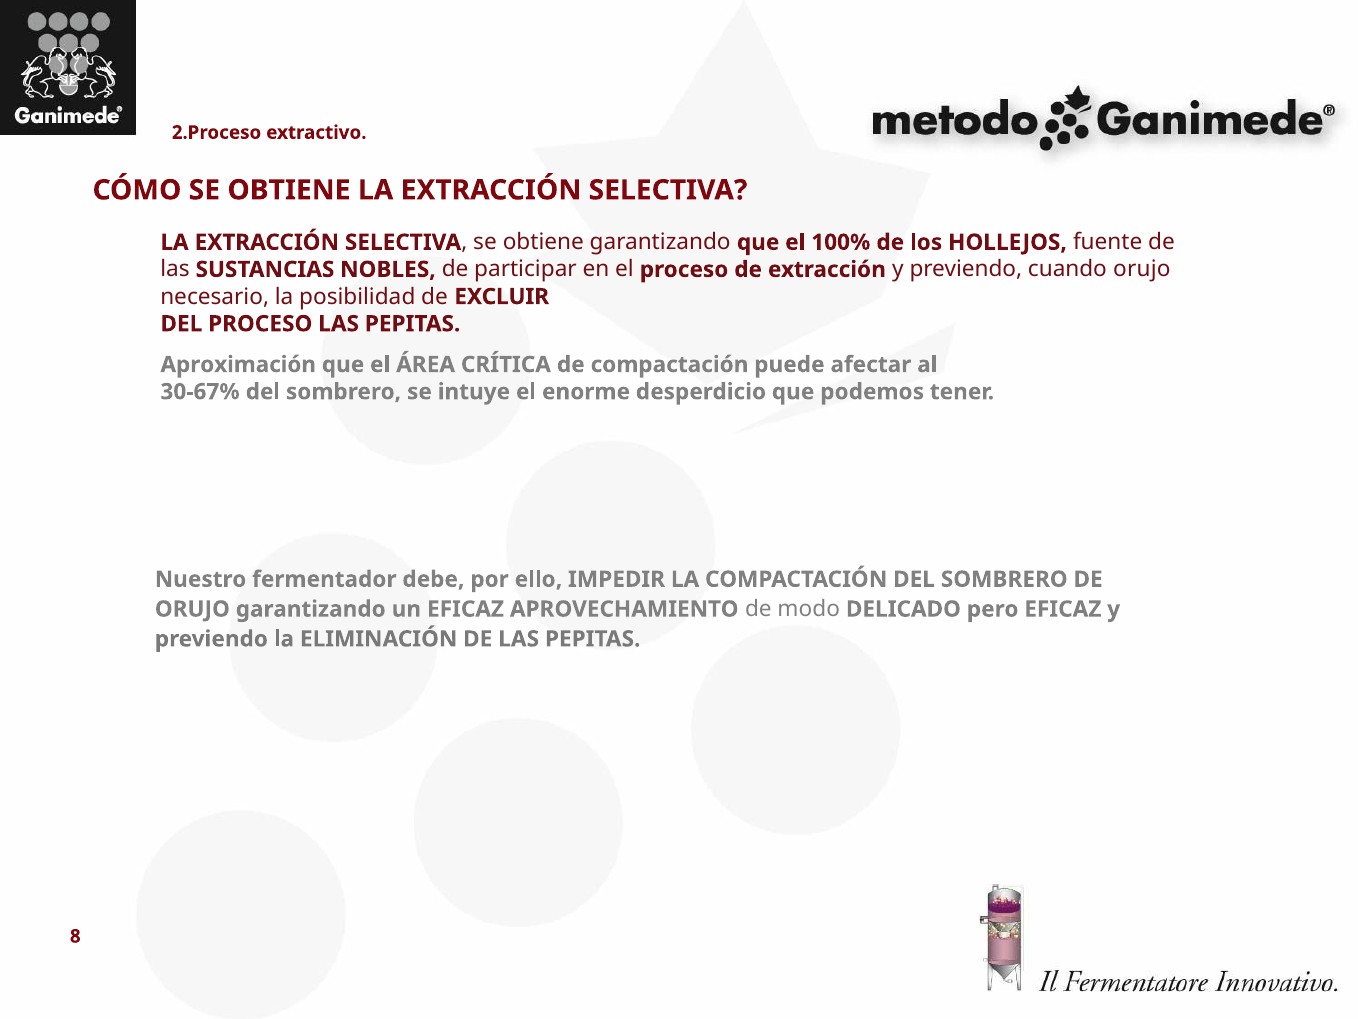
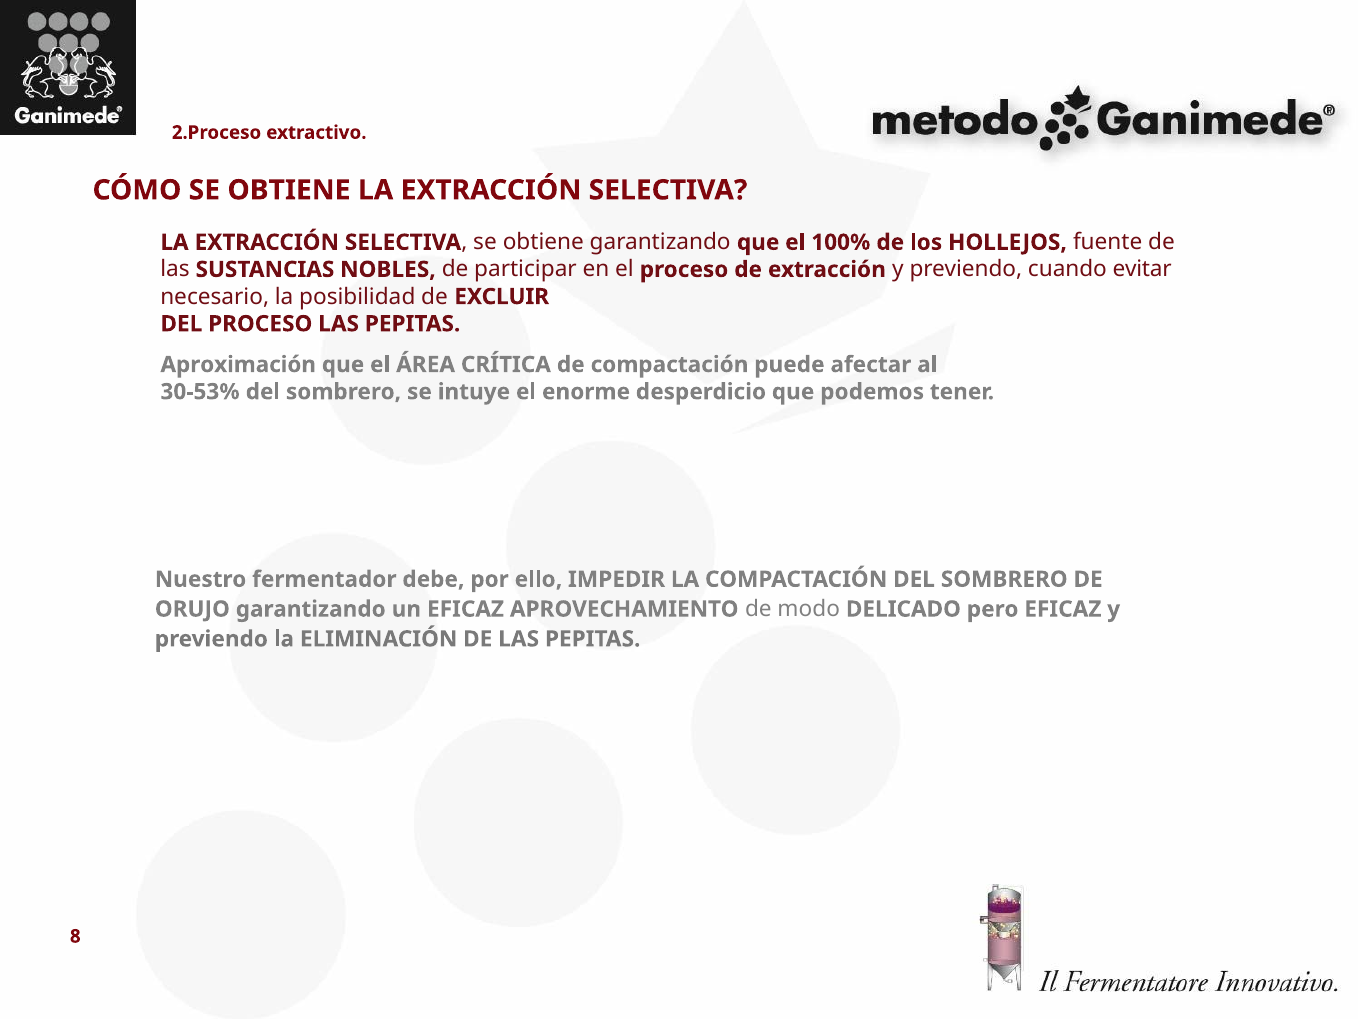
cuando orujo: orujo -> evitar (1142, 269)
30-67%: 30-67% -> 30-53% (200, 392)
